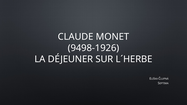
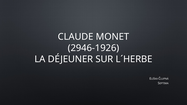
9498-1926: 9498-1926 -> 2946-1926 (93, 48)
